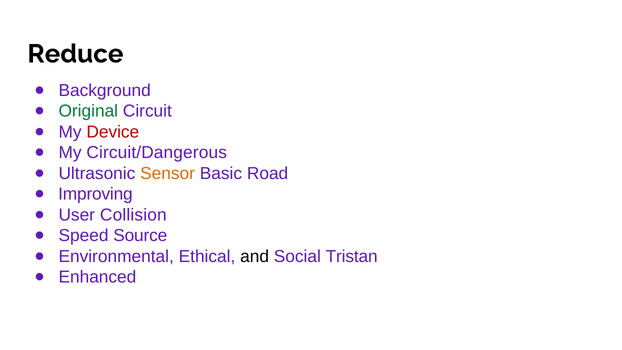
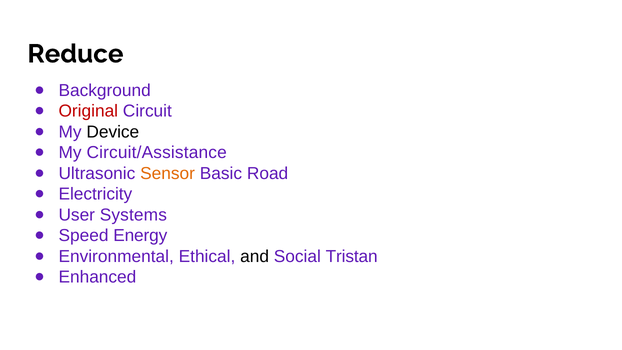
Original colour: green -> red (88, 111)
Device colour: red -> black (113, 132)
Circuit/Dangerous: Circuit/Dangerous -> Circuit/Assistance (157, 153)
Improving: Improving -> Electricity (95, 194)
Collision: Collision -> Systems (133, 215)
Source: Source -> Energy (140, 236)
